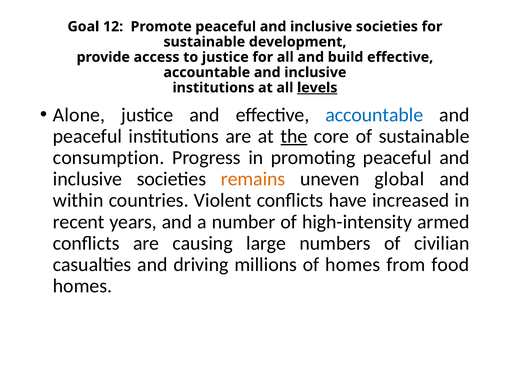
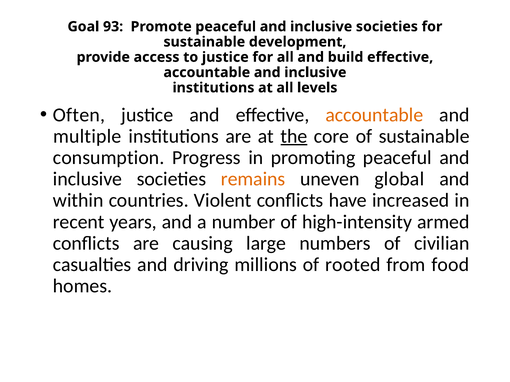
12: 12 -> 93 (113, 27)
levels underline: present -> none (317, 88)
Alone: Alone -> Often (79, 115)
accountable colour: blue -> orange (374, 115)
peaceful: peaceful -> multiple (87, 136)
of homes: homes -> rooted (353, 265)
